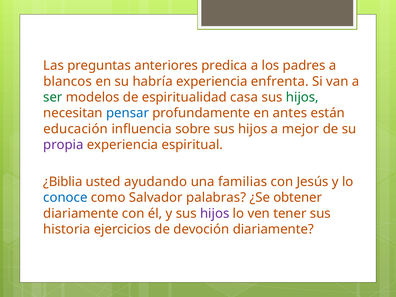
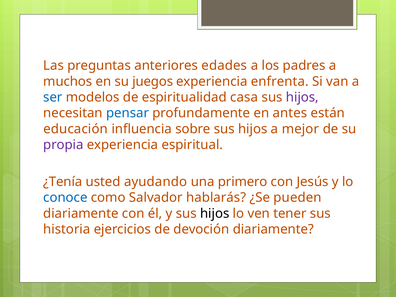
predica: predica -> edades (224, 66)
blancos: blancos -> muchos (68, 81)
habría: habría -> juegos (153, 81)
ser colour: green -> blue (53, 97)
hijos colour: green -> purple (302, 97)
¿Biblia: ¿Biblia -> ¿Tenía (63, 182)
familias: familias -> primero (243, 182)
palabras: palabras -> hablarás (216, 198)
obtener: obtener -> pueden (298, 198)
hijos colour: purple -> black (215, 213)
